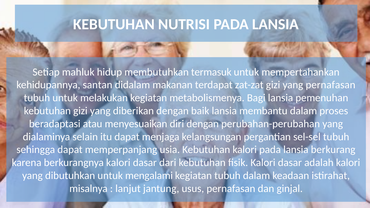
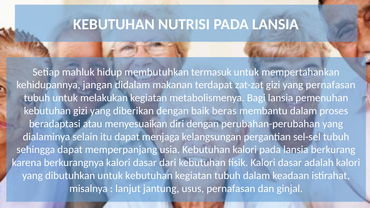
santan: santan -> jangan (98, 85)
baik lansia: lansia -> beras (224, 111)
untuk mengalami: mengalami -> kebutuhan (149, 176)
